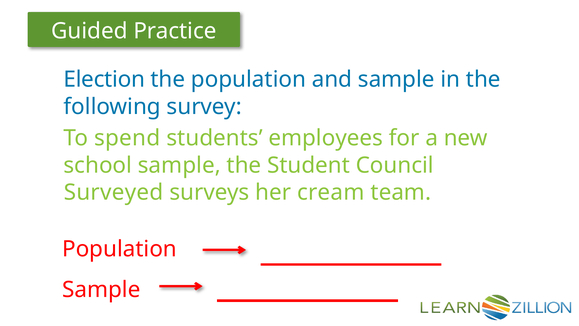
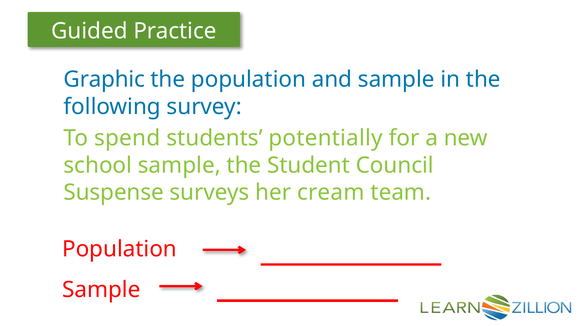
Election: Election -> Graphic (104, 79)
employees: employees -> potentially (326, 138)
Surveyed: Surveyed -> Suspense (114, 192)
